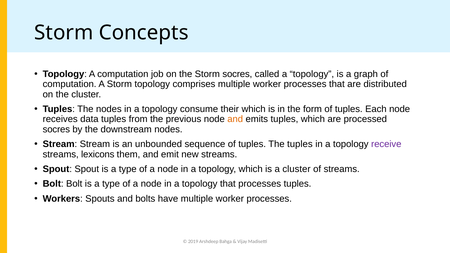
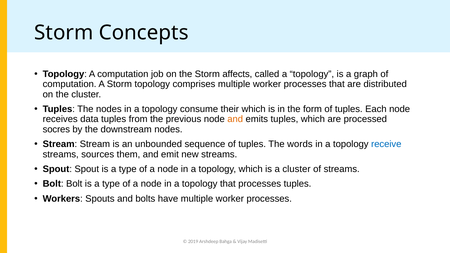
Storm socres: socres -> affects (237, 74)
The tuples: tuples -> words (300, 144)
receive colour: purple -> blue (386, 144)
lexicons: lexicons -> sources (98, 154)
